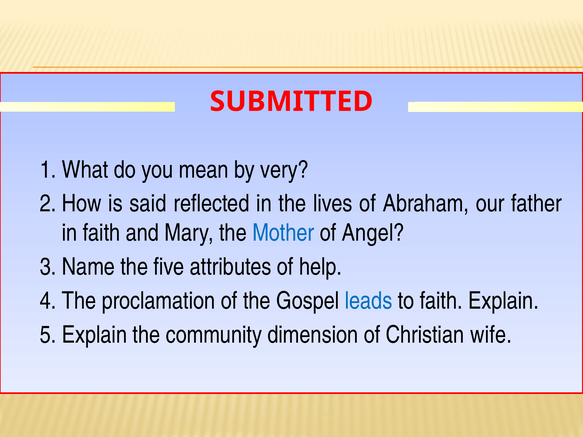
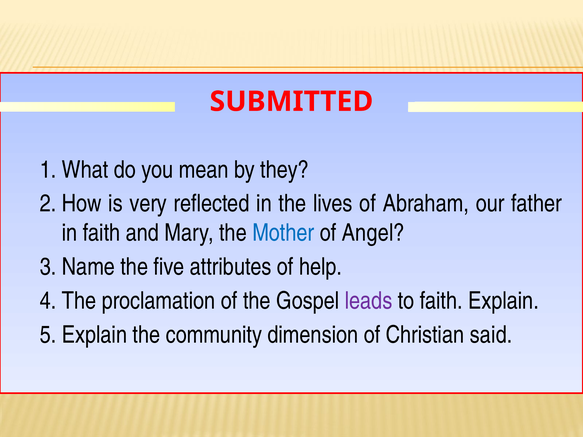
very: very -> they (285, 170)
said: said -> very (148, 204)
leads colour: blue -> purple (369, 301)
wife: wife -> said (491, 335)
